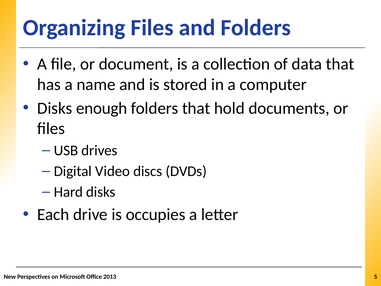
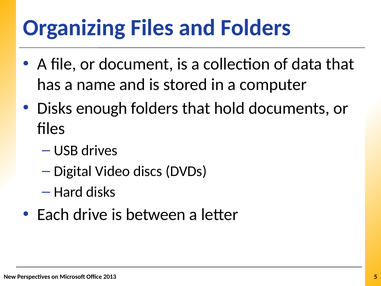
occupies: occupies -> between (156, 214)
